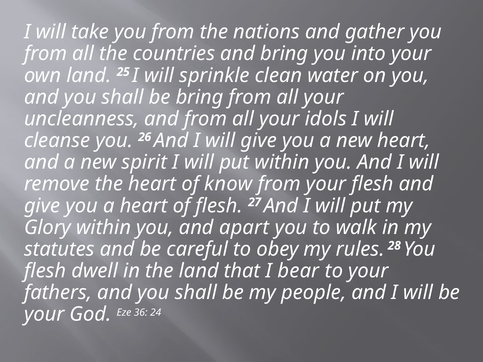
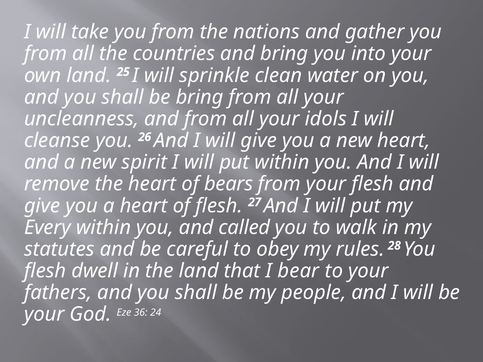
know: know -> bears (229, 184)
Glory: Glory -> Every (48, 228)
apart: apart -> called (244, 228)
